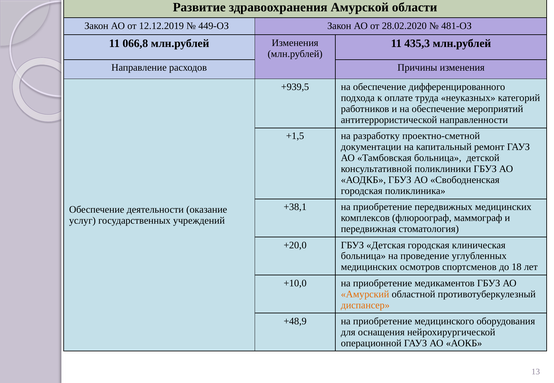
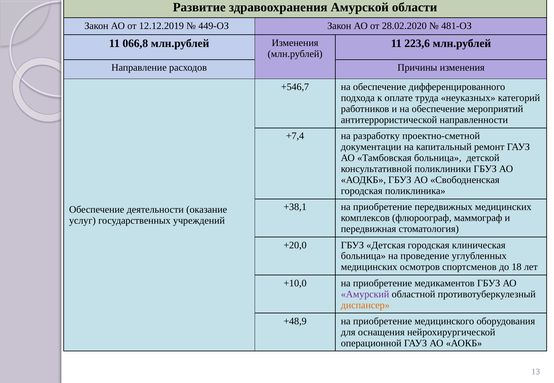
435,3: 435,3 -> 223,6 (417, 44)
+939,5: +939,5 -> +546,7 (295, 87)
+1,5: +1,5 -> +7,4 (295, 136)
Амурский colour: orange -> purple (365, 295)
